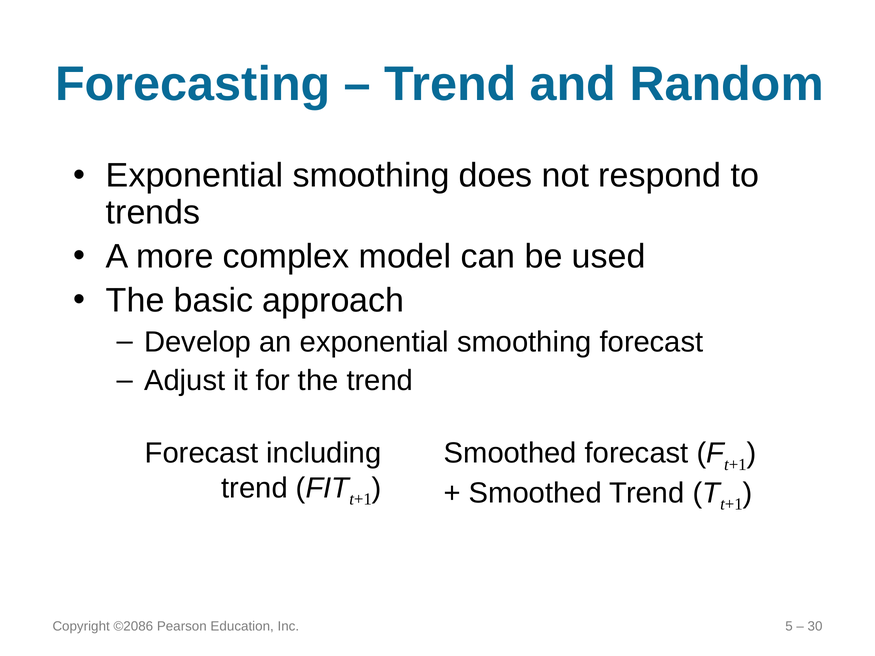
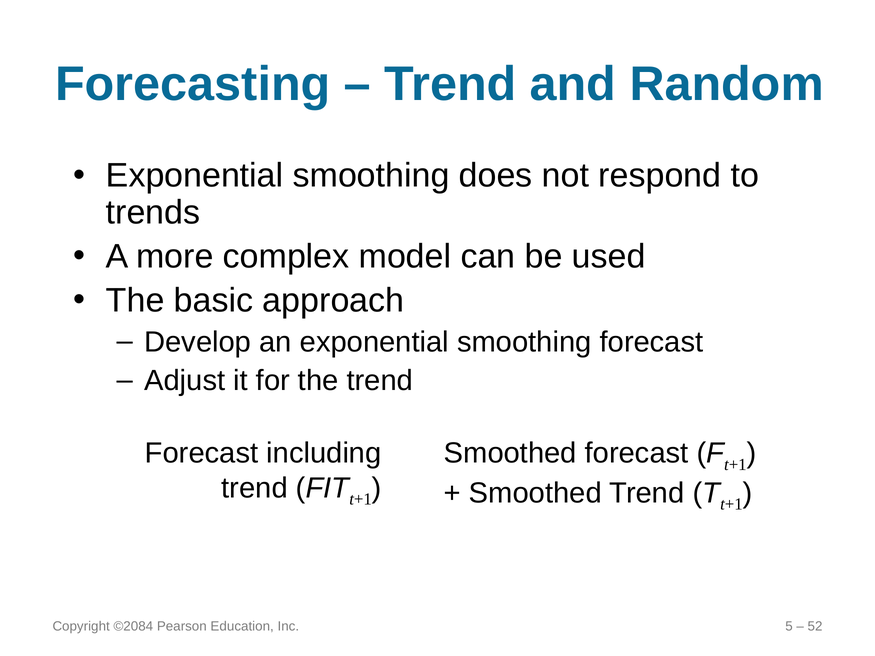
©2086: ©2086 -> ©2084 (133, 627)
30: 30 -> 52 (815, 627)
